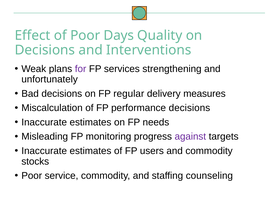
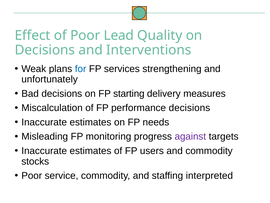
Days: Days -> Lead (119, 35)
for colour: purple -> blue (81, 69)
regular: regular -> starting (129, 93)
counseling: counseling -> interpreted (209, 175)
